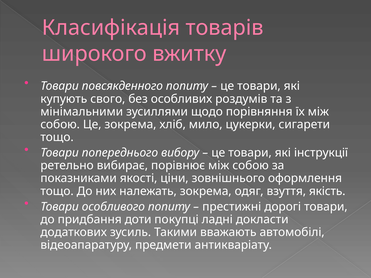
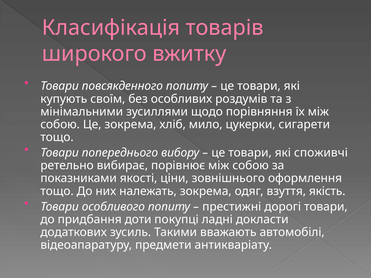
свого: свого -> своїм (108, 99)
інструкції: інструкції -> споживчі (321, 153)
